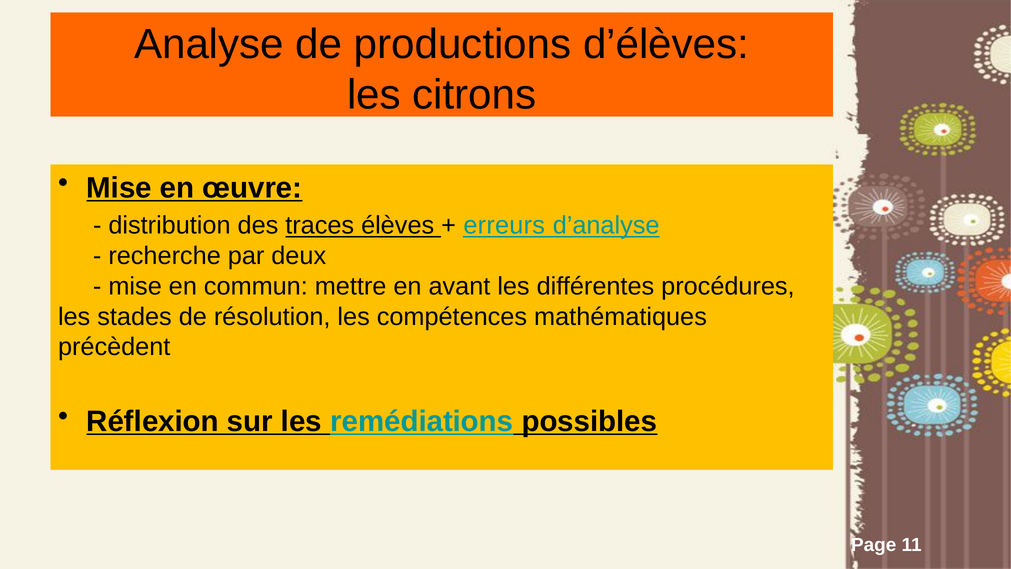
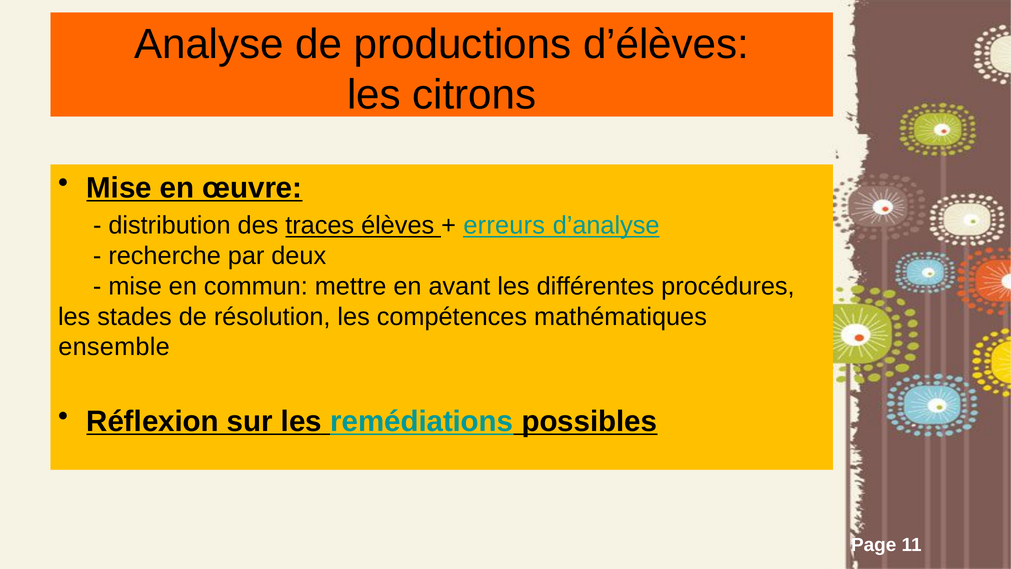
précèdent: précèdent -> ensemble (114, 347)
